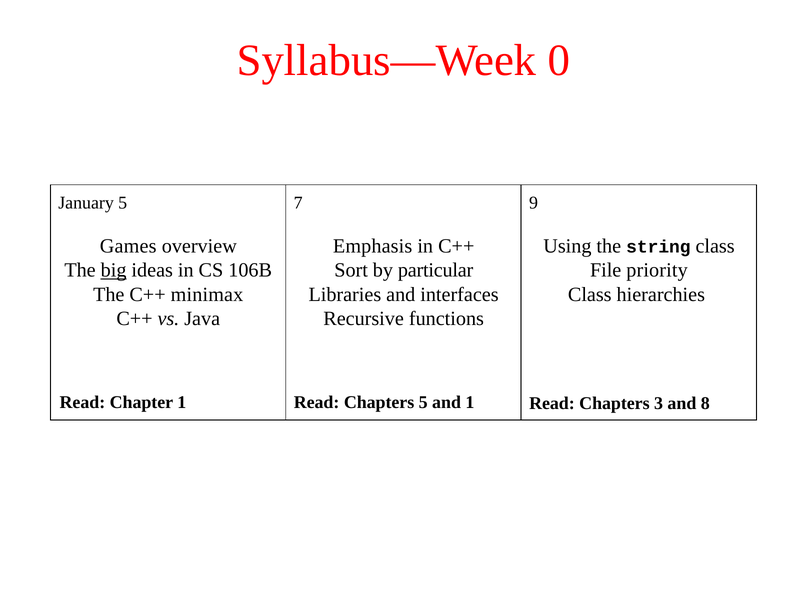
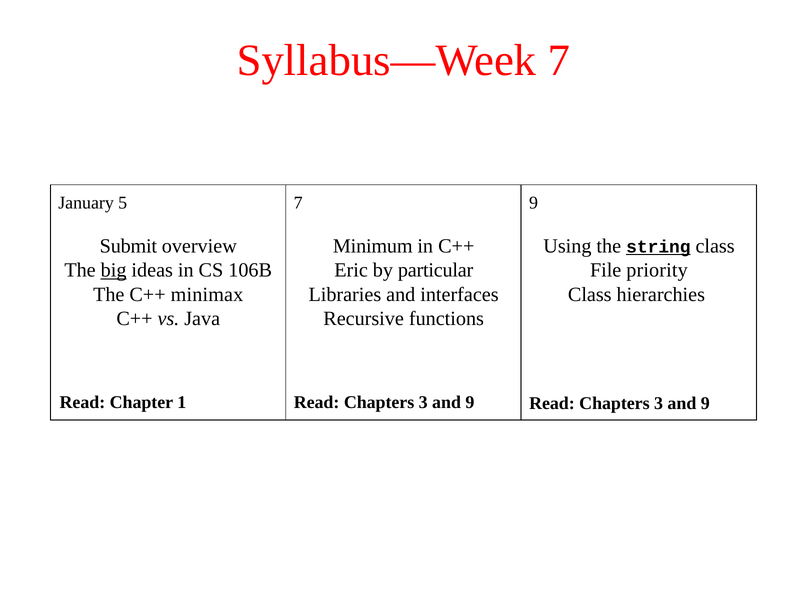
Syllabus—Week 0: 0 -> 7 (559, 60)
Games: Games -> Submit (128, 246)
Emphasis: Emphasis -> Minimum (373, 246)
string underline: none -> present (658, 247)
Sort: Sort -> Eric (351, 270)
5: 5 -> 3 (423, 403)
1: 1 -> 9 (470, 403)
8: 8 -> 9 (705, 403)
